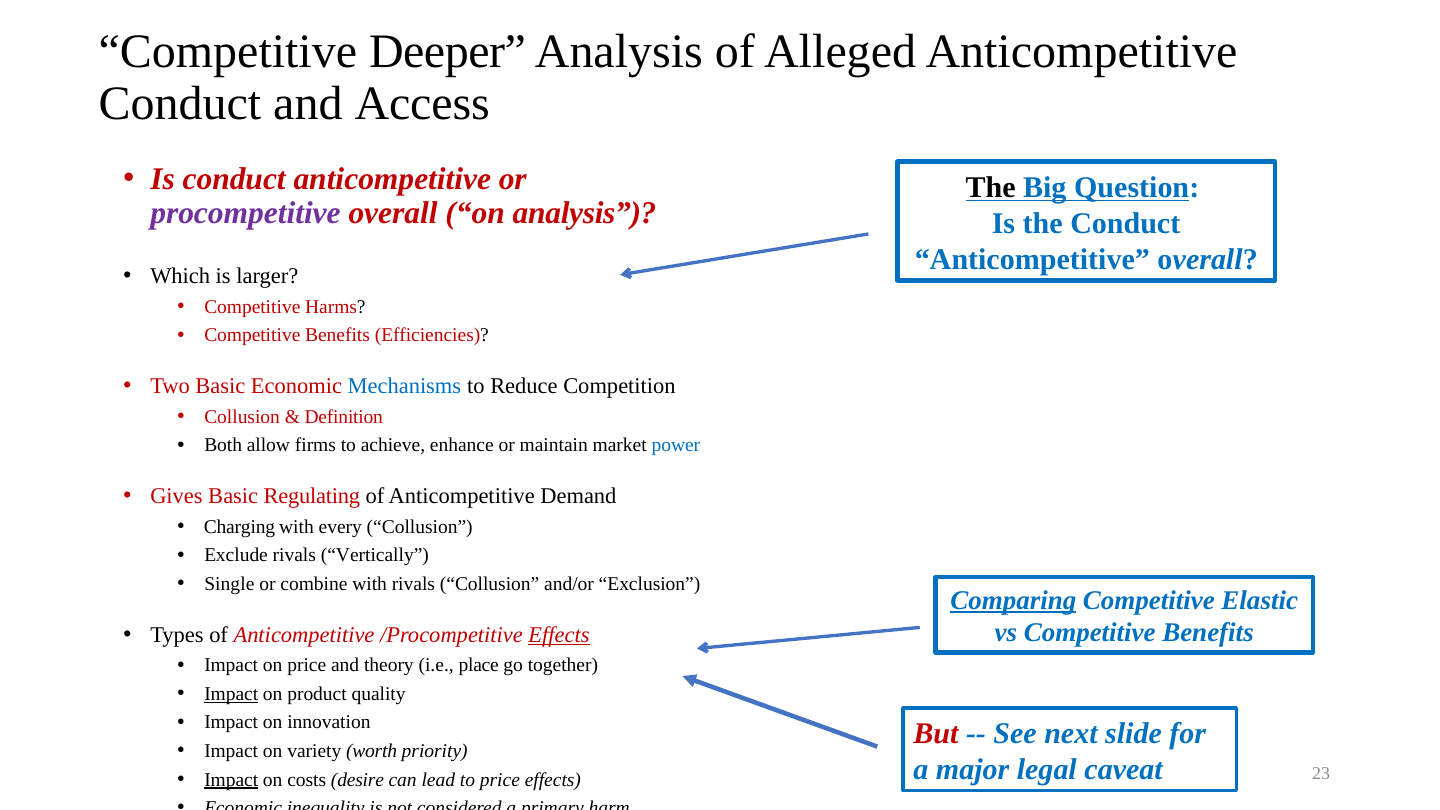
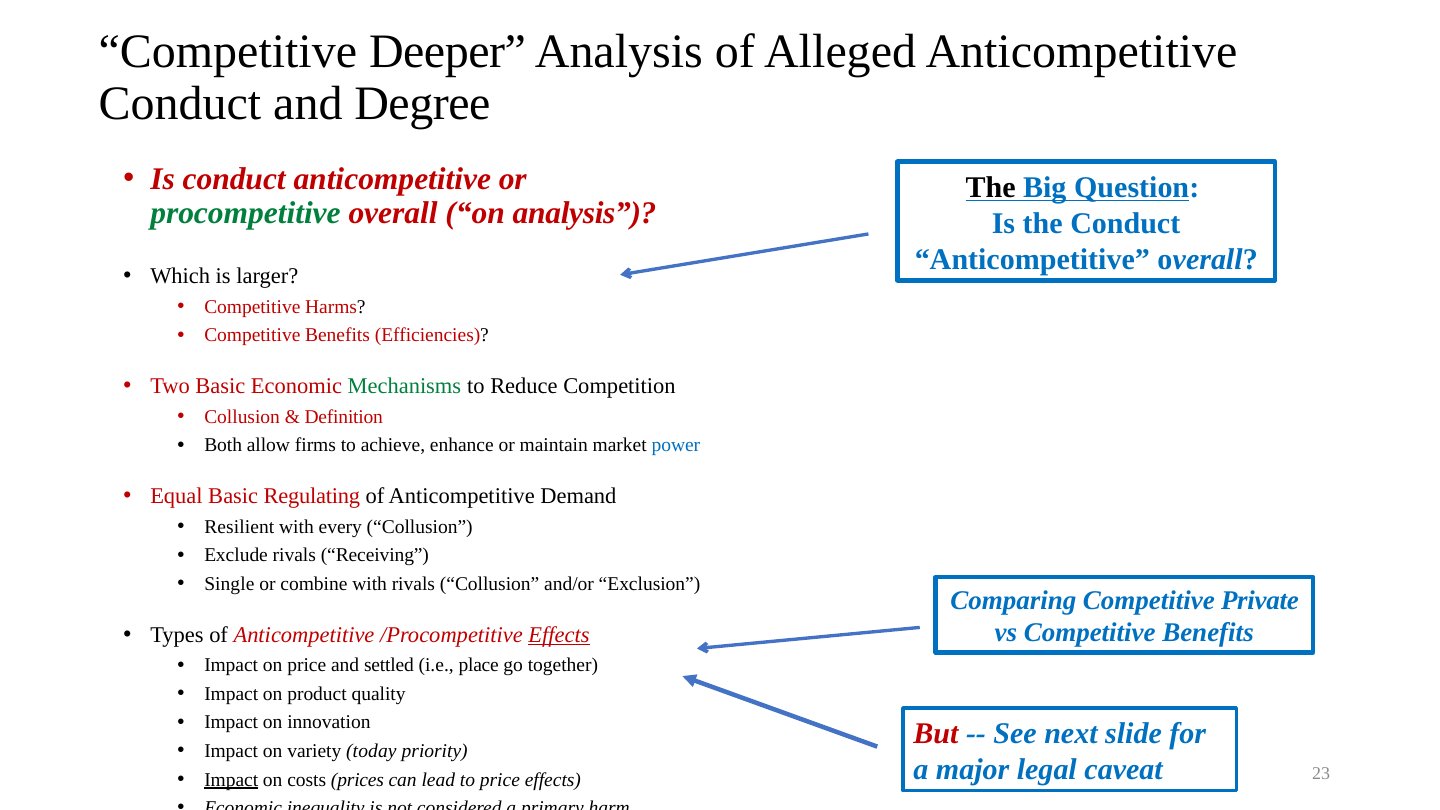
Access: Access -> Degree (422, 104)
procompetitive colour: purple -> green (245, 213)
Mechanisms colour: blue -> green (404, 386)
Gives: Gives -> Equal (176, 496)
Charging: Charging -> Resilient (239, 527)
Vertically: Vertically -> Receiving (375, 555)
Comparing underline: present -> none (1013, 600)
Elastic: Elastic -> Private (1260, 600)
theory: theory -> settled (389, 665)
Impact underline: present -> none (231, 694)
worth: worth -> today (371, 751)
desire: desire -> prices (357, 780)
